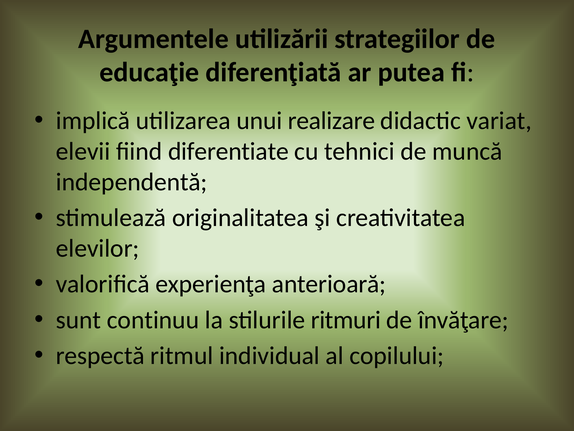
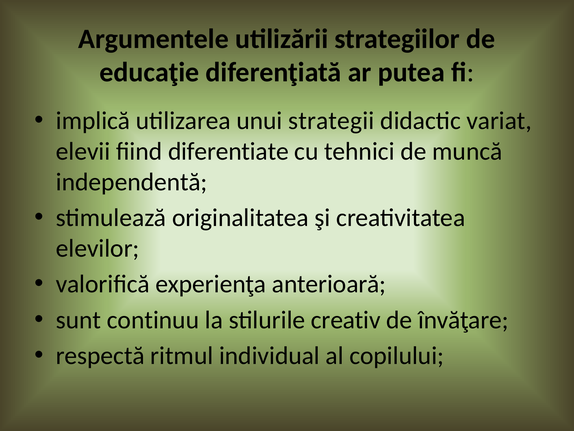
realizare: realizare -> strategii (331, 120)
ritmuri: ritmuri -> creativ (346, 320)
